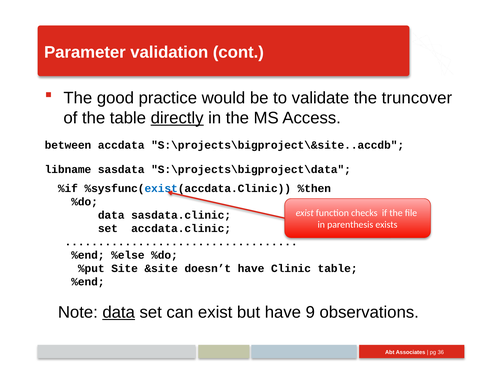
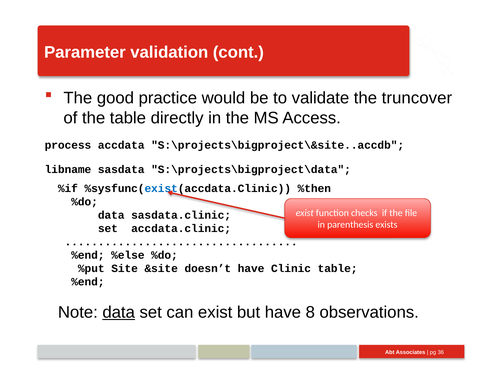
directly underline: present -> none (177, 118)
between: between -> process (68, 145)
9: 9 -> 8 (310, 312)
